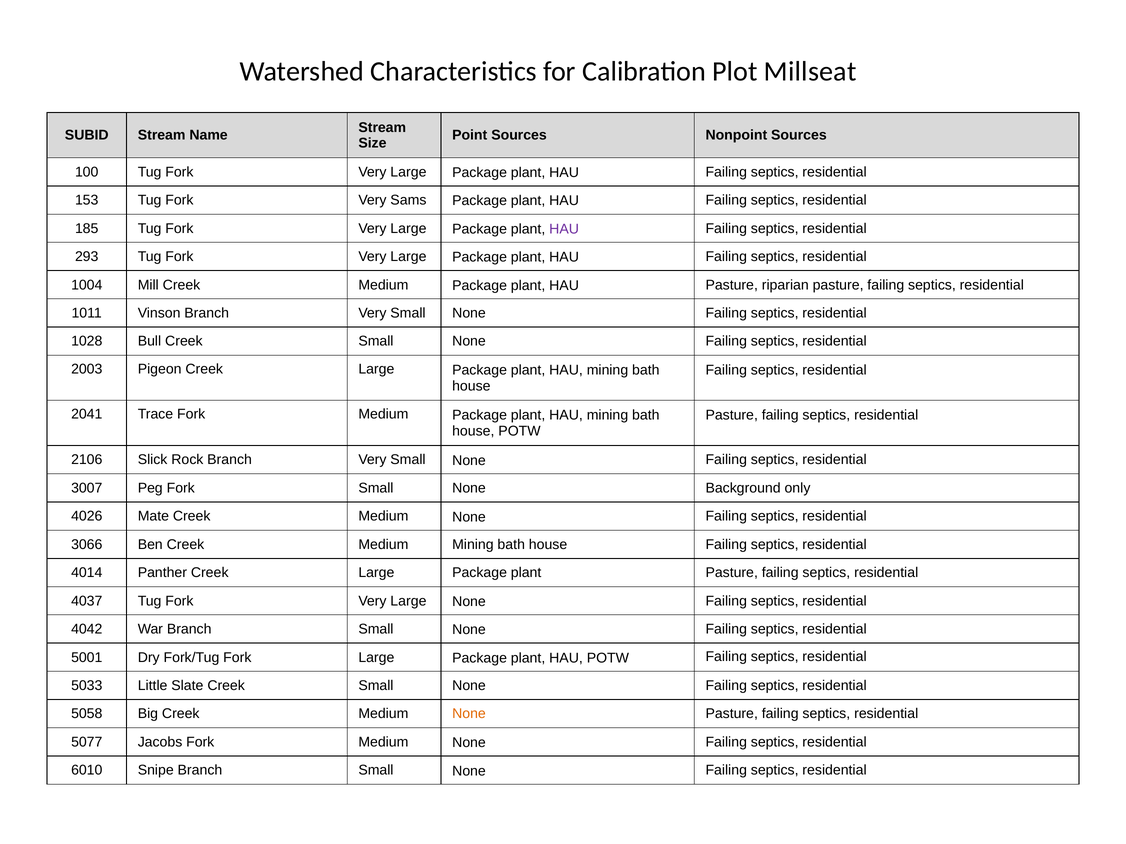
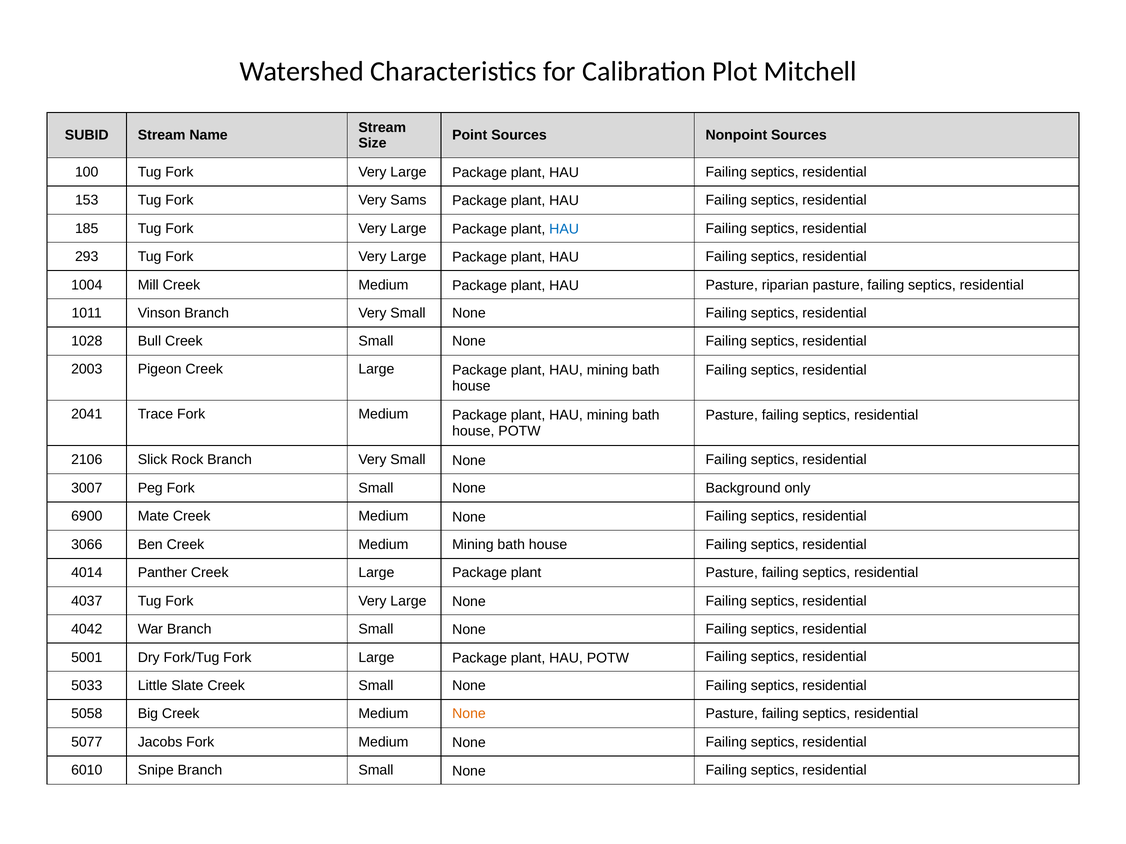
Millseat: Millseat -> Mitchell (810, 71)
HAU colour: purple -> blue (564, 229)
4026: 4026 -> 6900 (87, 517)
